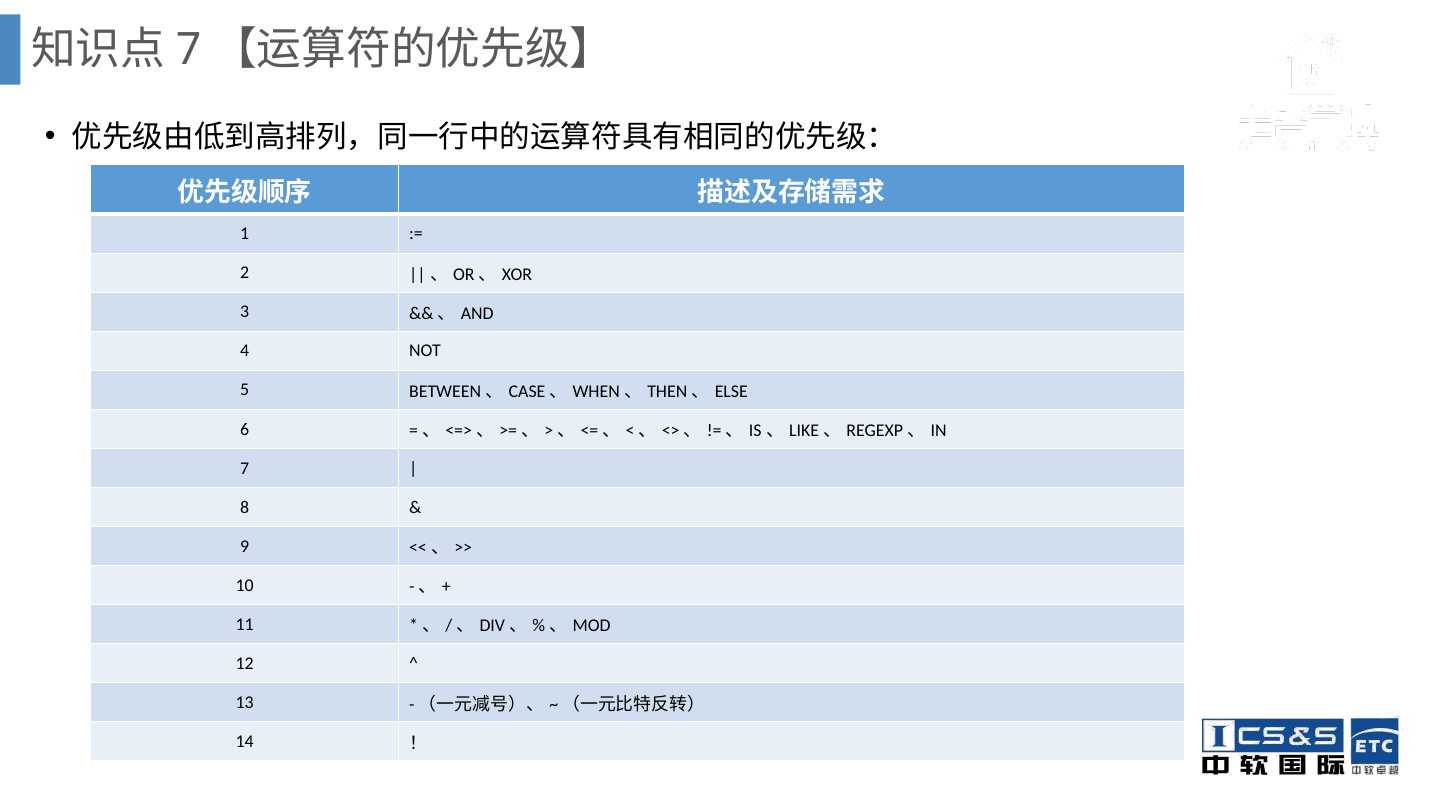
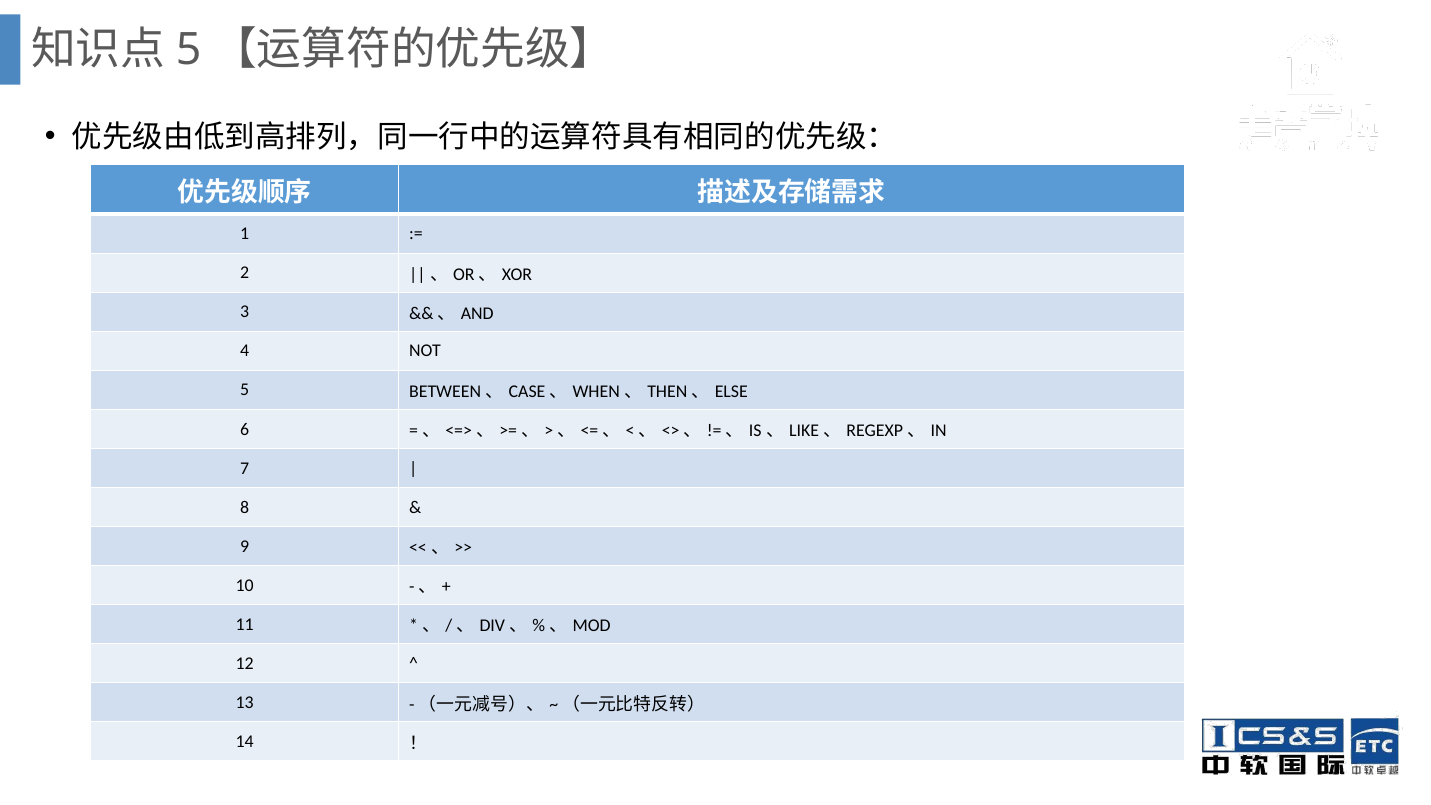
7: 7 -> 5 (189, 50)
